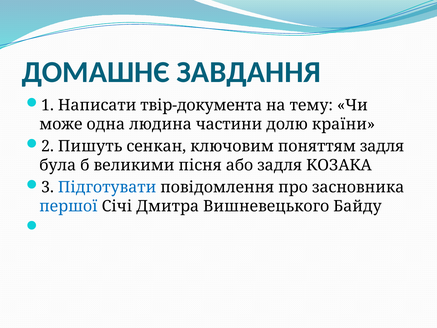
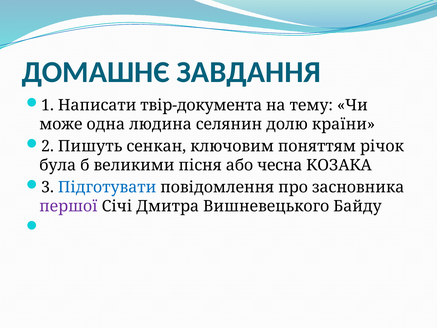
частини: частини -> селянин (229, 124)
поняттям задля: задля -> річок (382, 146)
або задля: задля -> чесна (280, 165)
першої colour: blue -> purple (68, 206)
